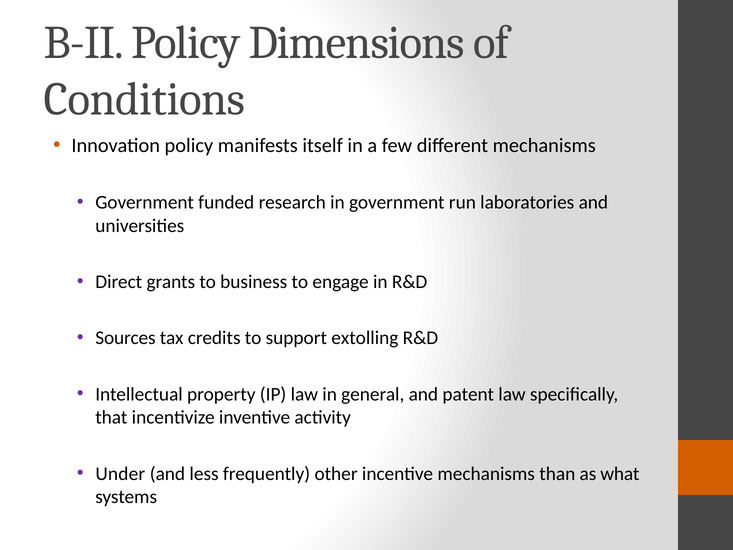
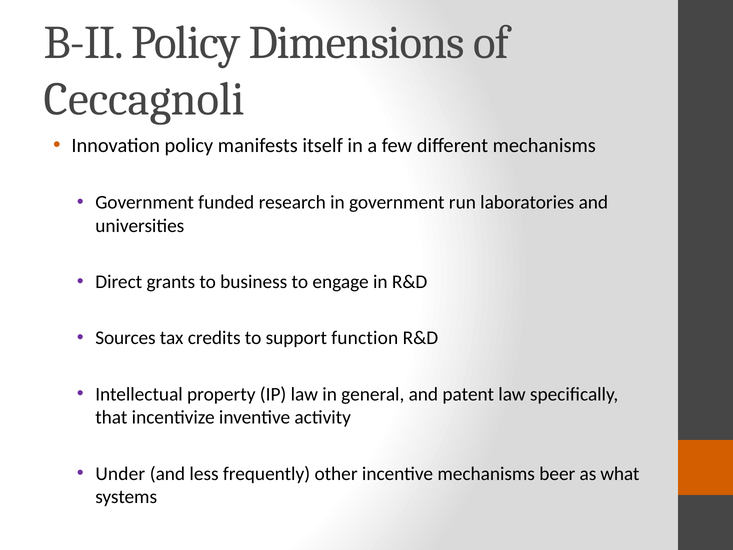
Conditions: Conditions -> Ceccagnoli (144, 99)
extolling: extolling -> function (365, 338)
than: than -> beer (557, 473)
